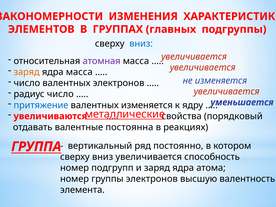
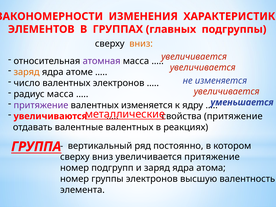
вниз colour: blue -> orange (141, 44)
ядра масса: масса -> атоме (79, 72)
радиус число: число -> масса (60, 94)
притяжение colour: blue -> purple (41, 105)
свойства порядковый: порядковый -> притяжение (233, 116)
валентные постоянна: постоянна -> валентных (129, 127)
увеличивается способность: способность -> притяжение (212, 157)
